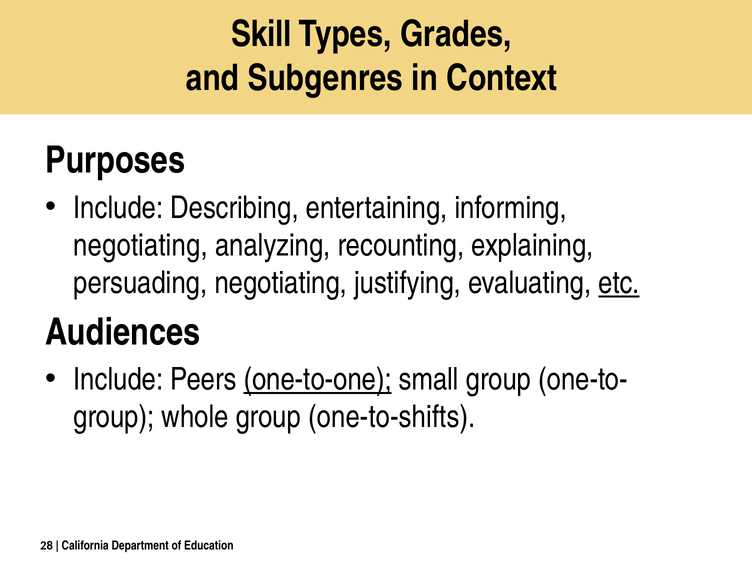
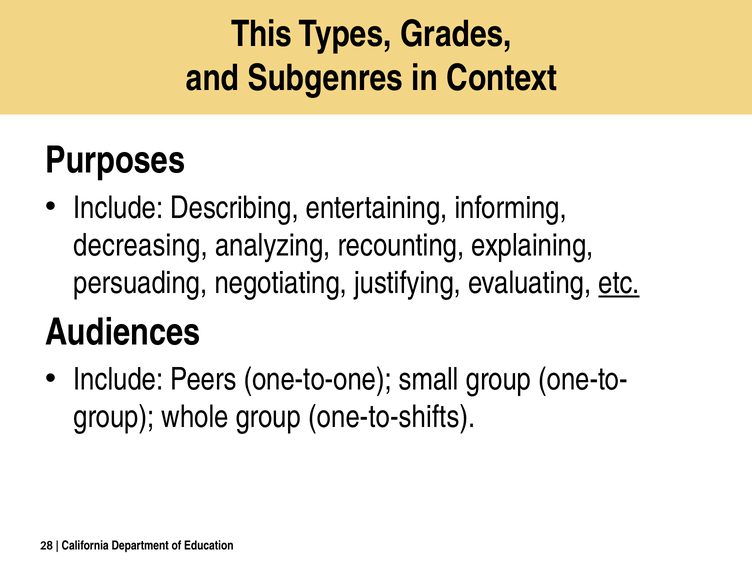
Skill: Skill -> This (261, 34)
negotiating: negotiating -> decreasing (141, 245)
one-to-one underline: present -> none (318, 379)
